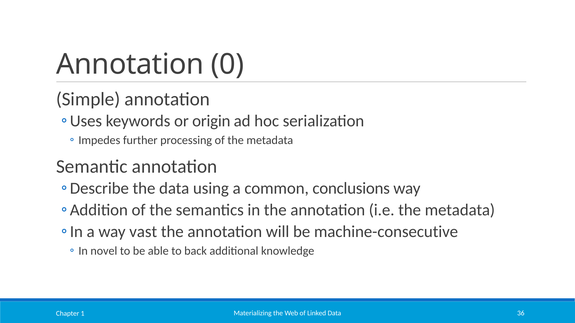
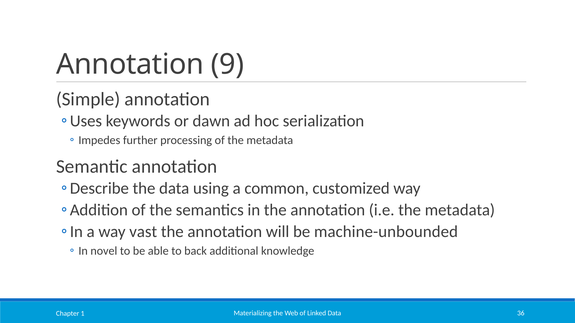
0: 0 -> 9 (227, 64)
origin: origin -> dawn (211, 121)
conclusions: conclusions -> customized (351, 189)
machine-consecutive: machine-consecutive -> machine-unbounded (386, 232)
